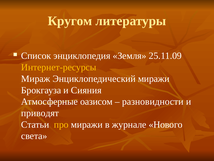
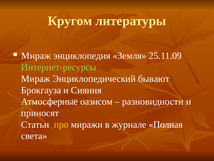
Список: Список -> Мираж (36, 56)
Интернет-ресурсы colour: yellow -> light green (59, 67)
Энциклопедический миражи: миражи -> бывают (154, 79)
приводят: приводят -> приносят (40, 113)
Нового: Нового -> Полная (166, 124)
